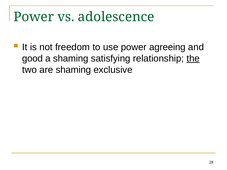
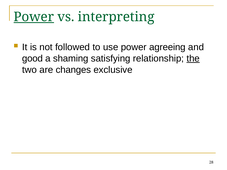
Power underline: none -> present (34, 17)
adolescence: adolescence -> interpreting (116, 17)
freedom: freedom -> followed (73, 47)
are shaming: shaming -> changes (73, 70)
